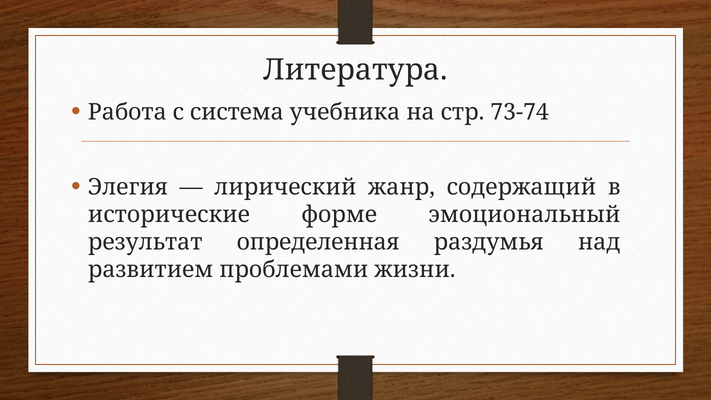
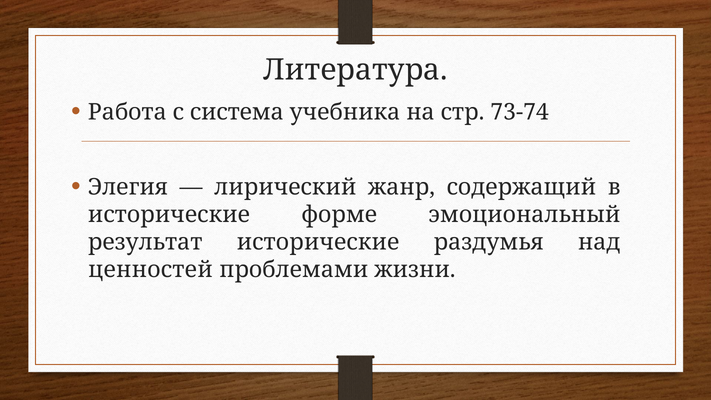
результат определенная: определенная -> исторические (318, 242)
развитием: развитием -> ценностей (150, 270)
